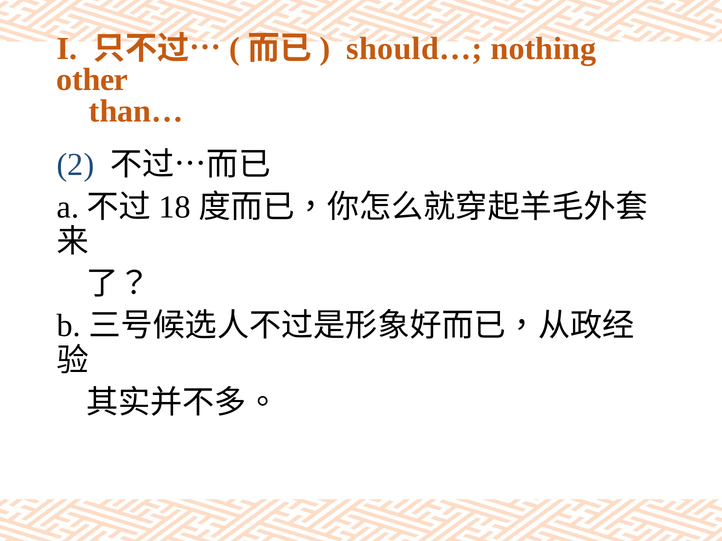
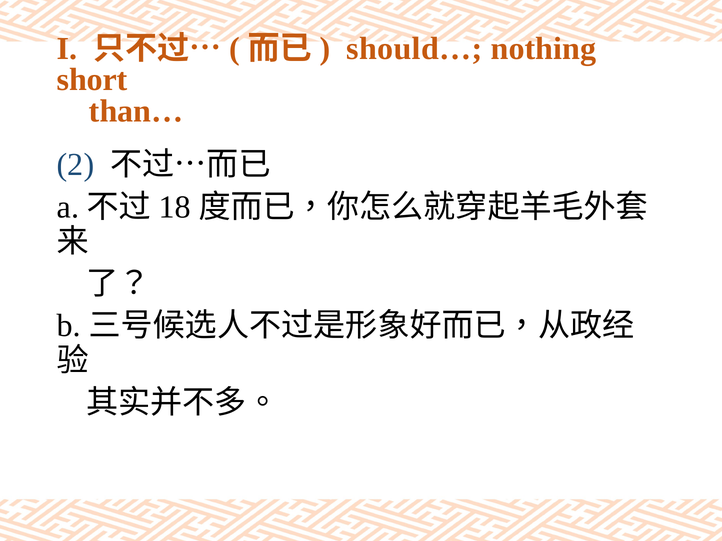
other: other -> short (92, 80)
